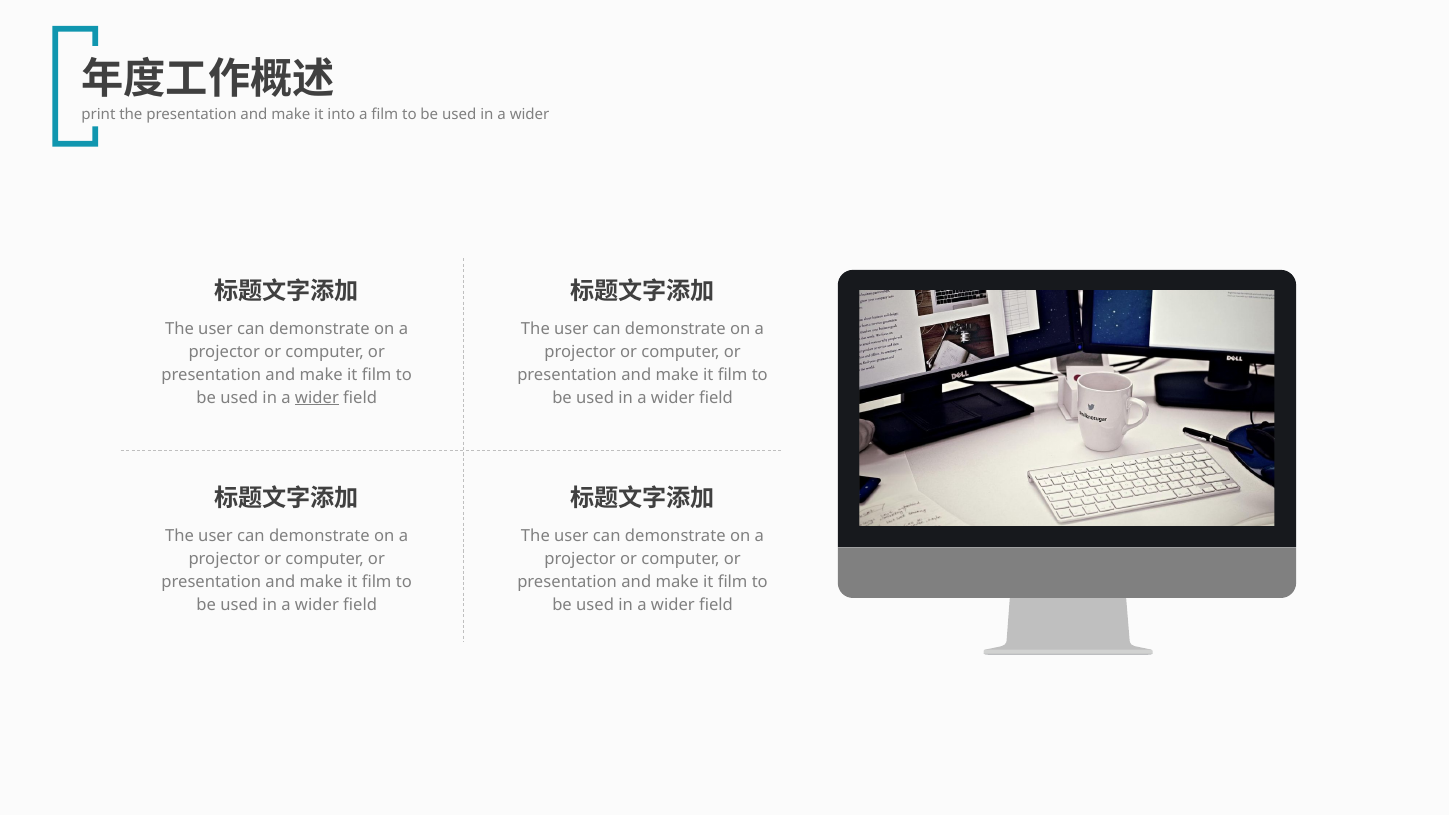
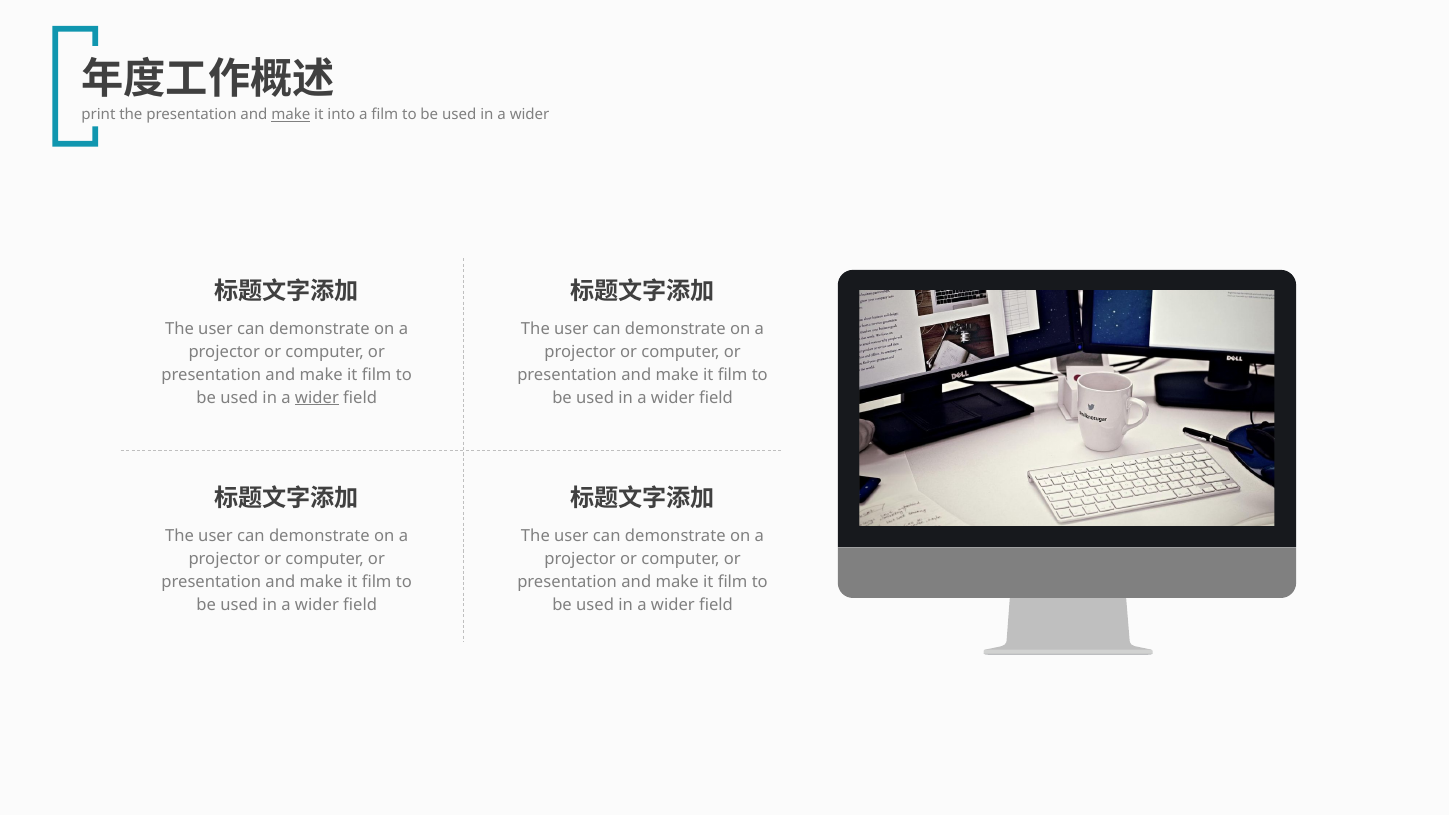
make underline: none -> present (291, 115)
